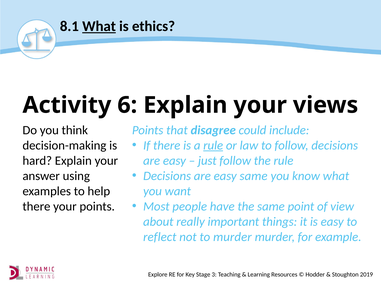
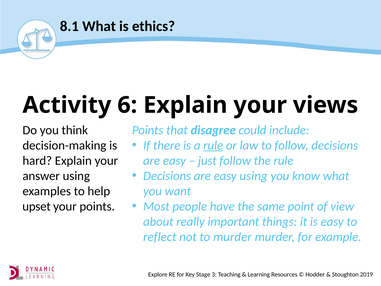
What underline: present -> none (99, 26)
easy same: same -> using (254, 176)
there: there -> upset (37, 206)
